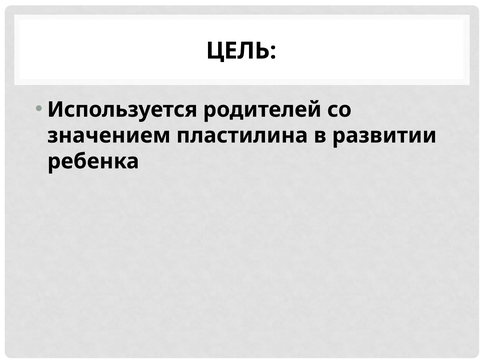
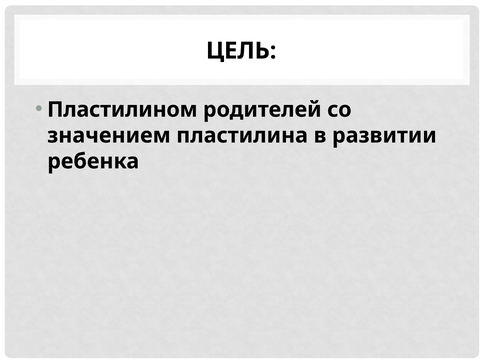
Используется: Используется -> Пластилином (122, 110)
